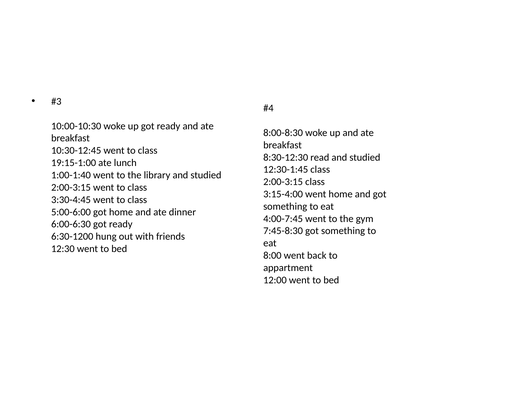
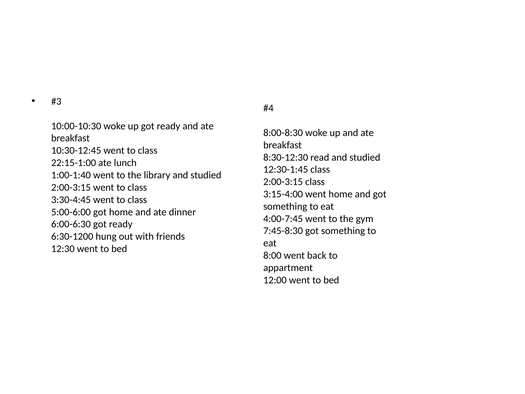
19:15-1:00: 19:15-1:00 -> 22:15-1:00 (74, 163)
